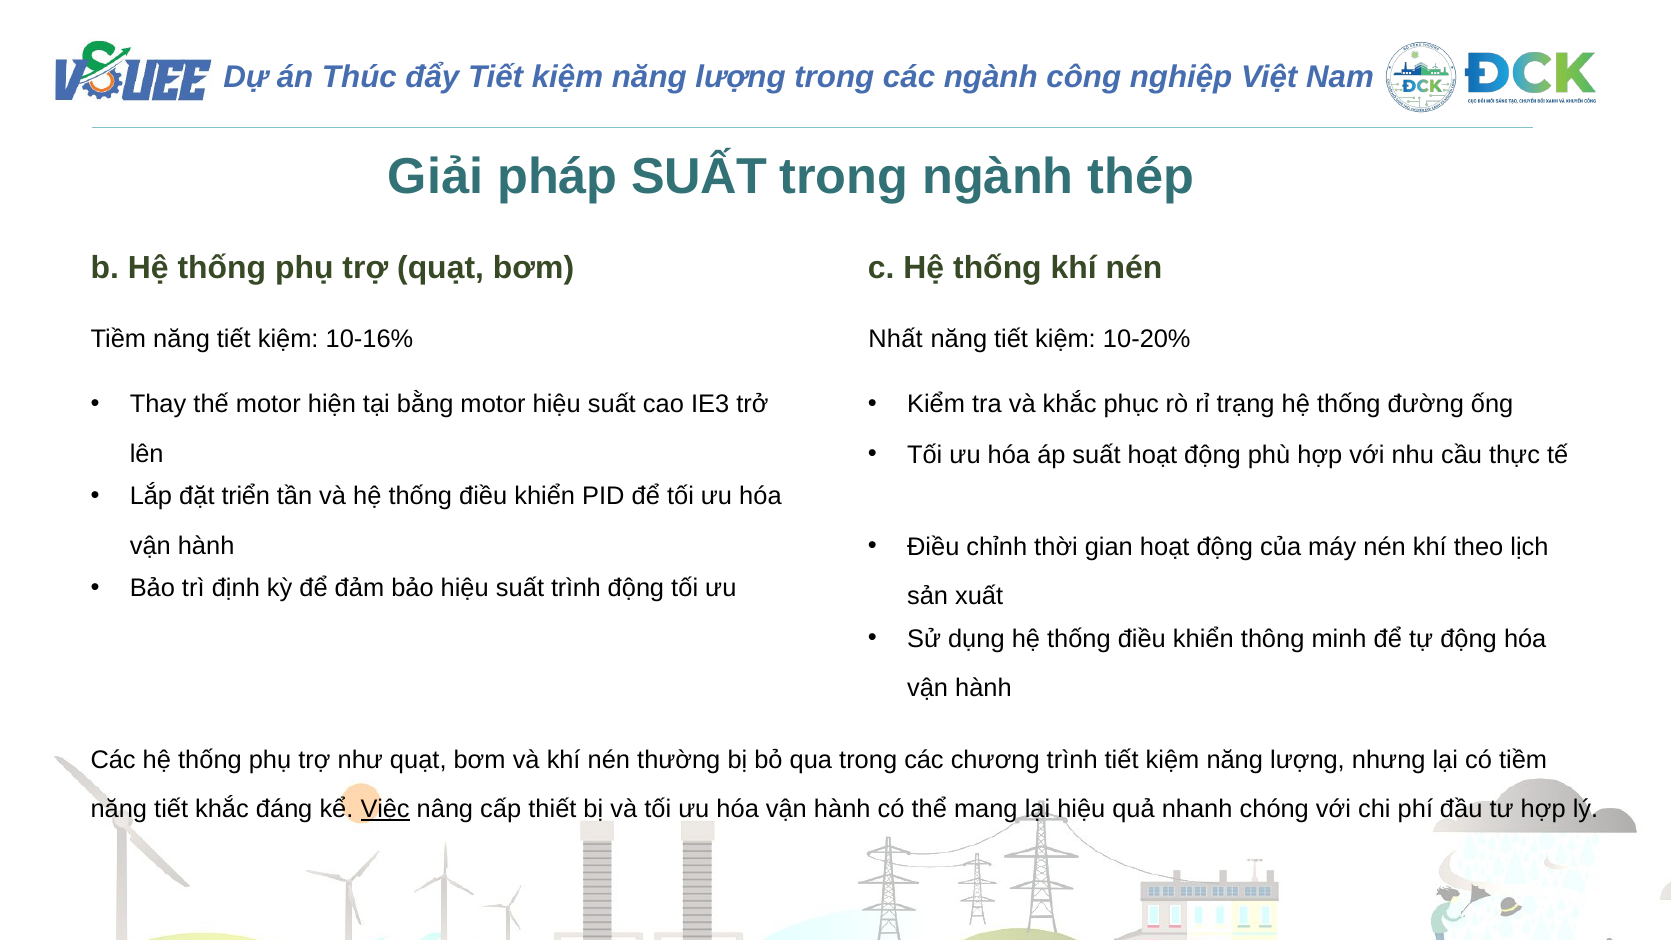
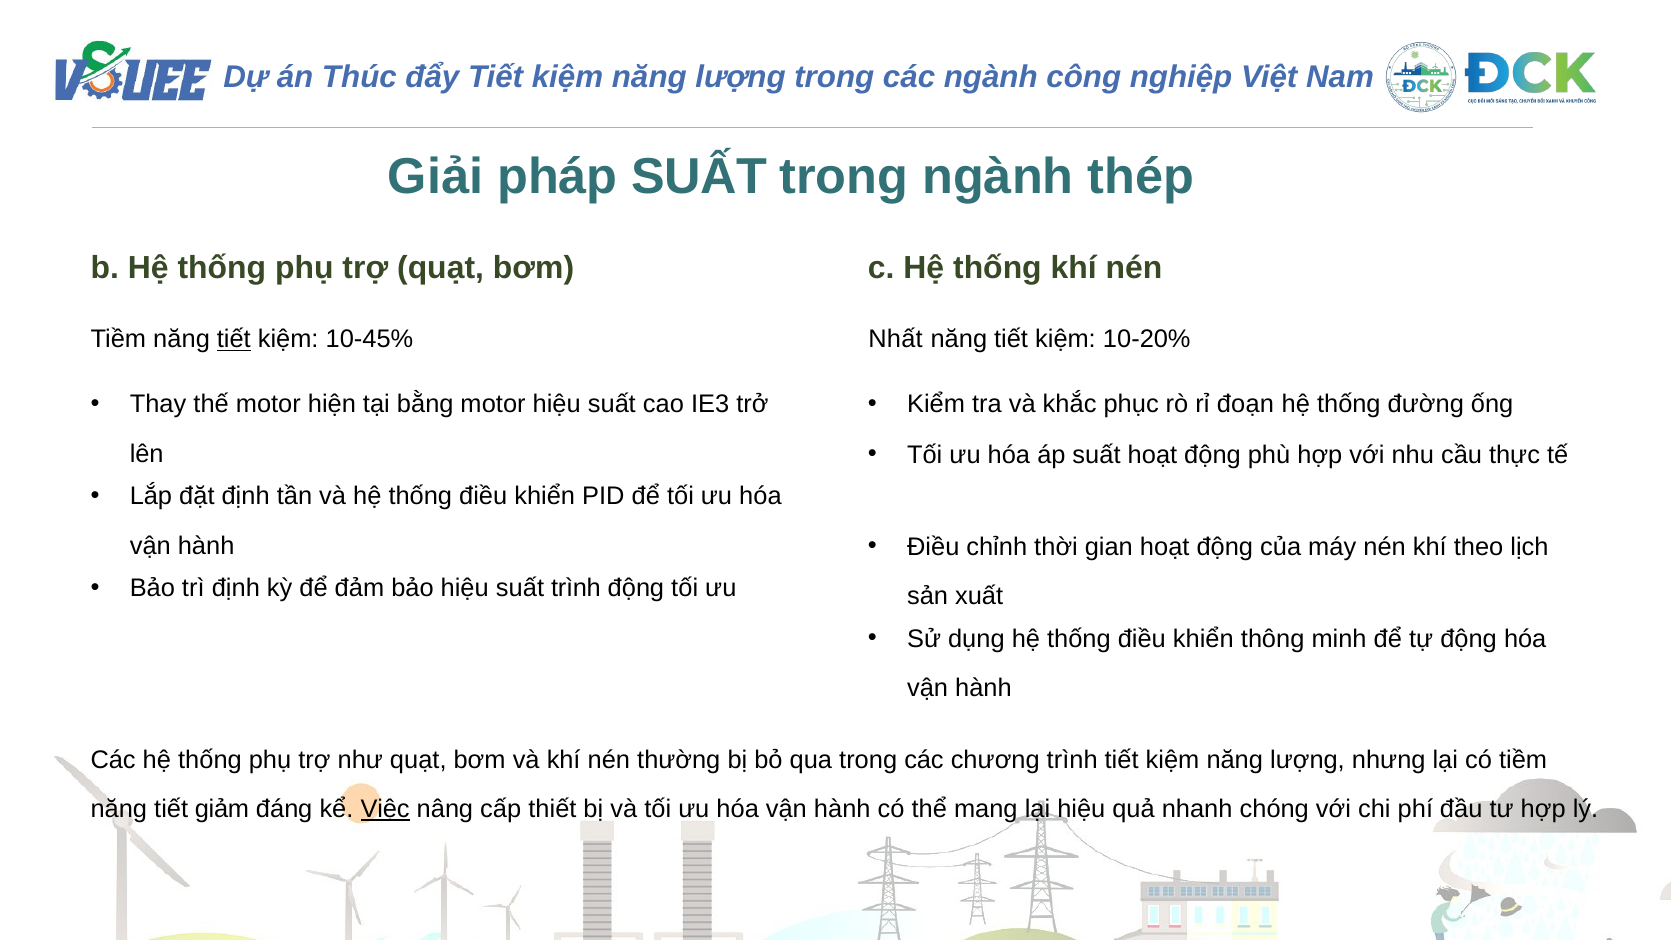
tiết underline: none -> present (234, 340)
10-16%: 10-16% -> 10-45% (369, 340)
trạng: trạng -> đoạn (1245, 404)
đặt triển: triển -> định (246, 496)
tiết khắc: khắc -> giảm (222, 809)
